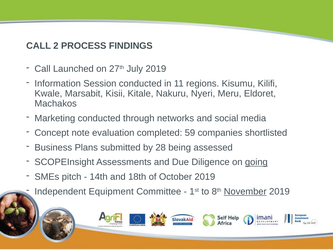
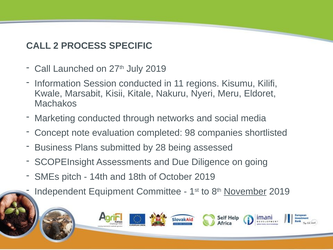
FINDINGS: FINDINGS -> SPECIFIC (131, 46)
59: 59 -> 98 (190, 133)
going underline: present -> none (256, 162)
